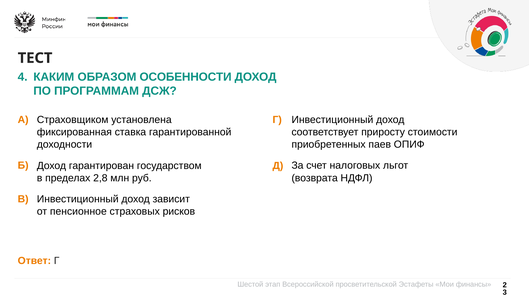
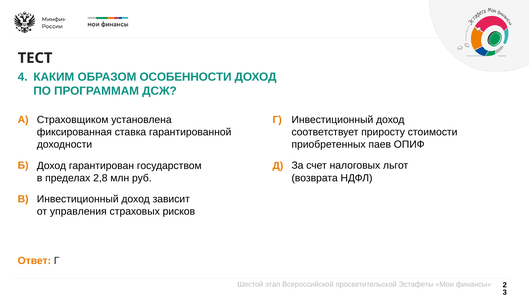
пенсионное: пенсионное -> управления (78, 211)
